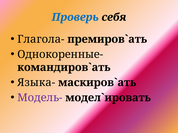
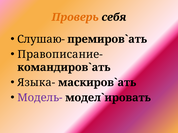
Проверь colour: blue -> orange (75, 17)
Глагола-: Глагола- -> Слушаю- (41, 39)
Однокоренные-: Однокоренные- -> Правописание- (60, 55)
